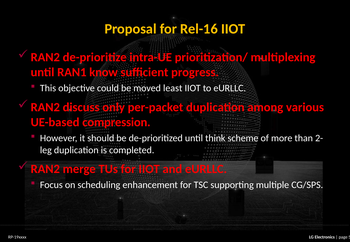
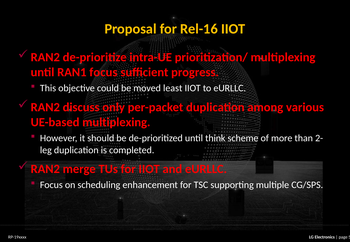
RAN1 know: know -> focus (103, 72)
UE-based compression: compression -> multiplexing (116, 122)
